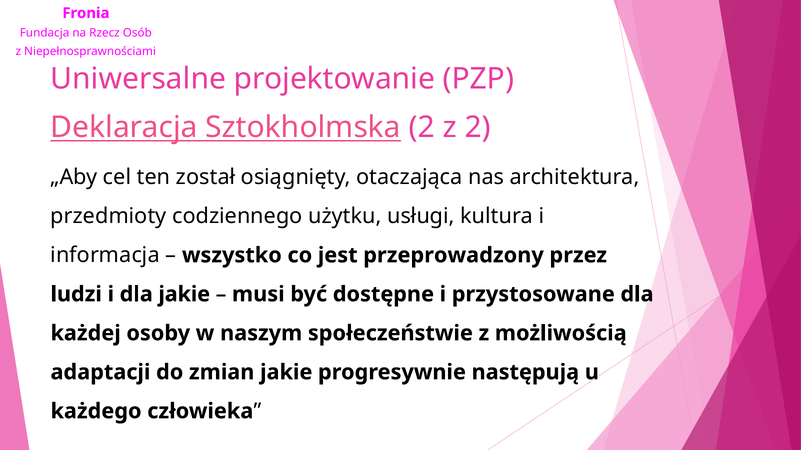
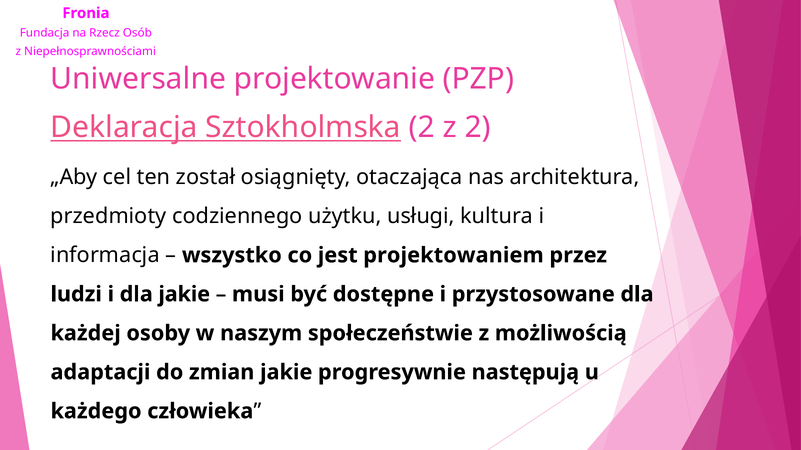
przeprowadzony: przeprowadzony -> projektowaniem (453, 256)
